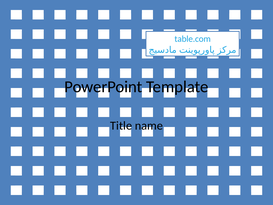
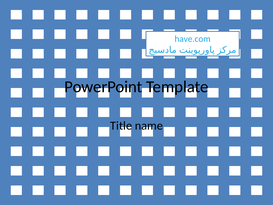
table.com: table.com -> have.com (193, 39)
